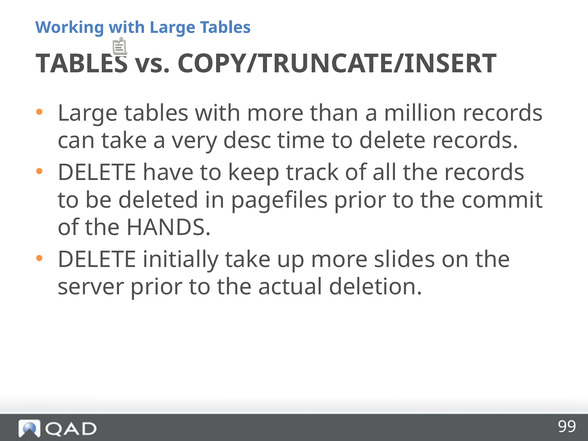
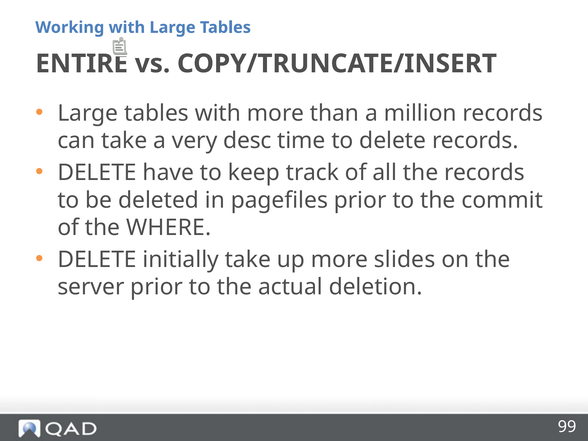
TABLES: TABLES -> ENTIRE (82, 64)
HANDS: HANDS -> WHERE (169, 228)
